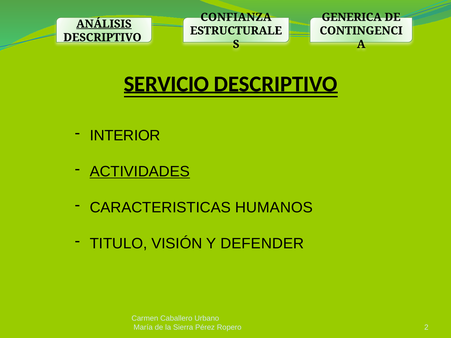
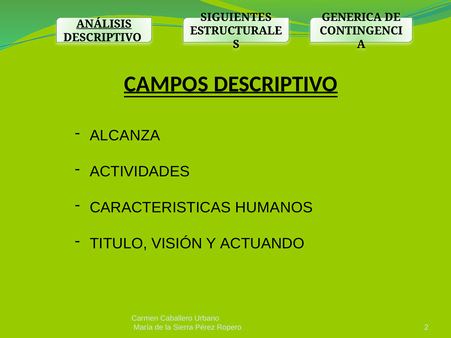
CONFIANZA: CONFIANZA -> SIGUIENTES (236, 17)
SERVICIO: SERVICIO -> CAMPOS (166, 84)
INTERIOR: INTERIOR -> ALCANZA (125, 136)
ACTIVIDADES underline: present -> none (140, 172)
DEFENDER: DEFENDER -> ACTUANDO (262, 244)
